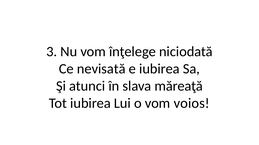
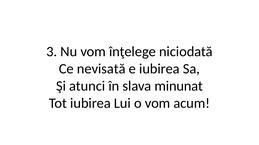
măreaţă: măreaţă -> minunat (179, 86)
voios: voios -> acum (192, 104)
